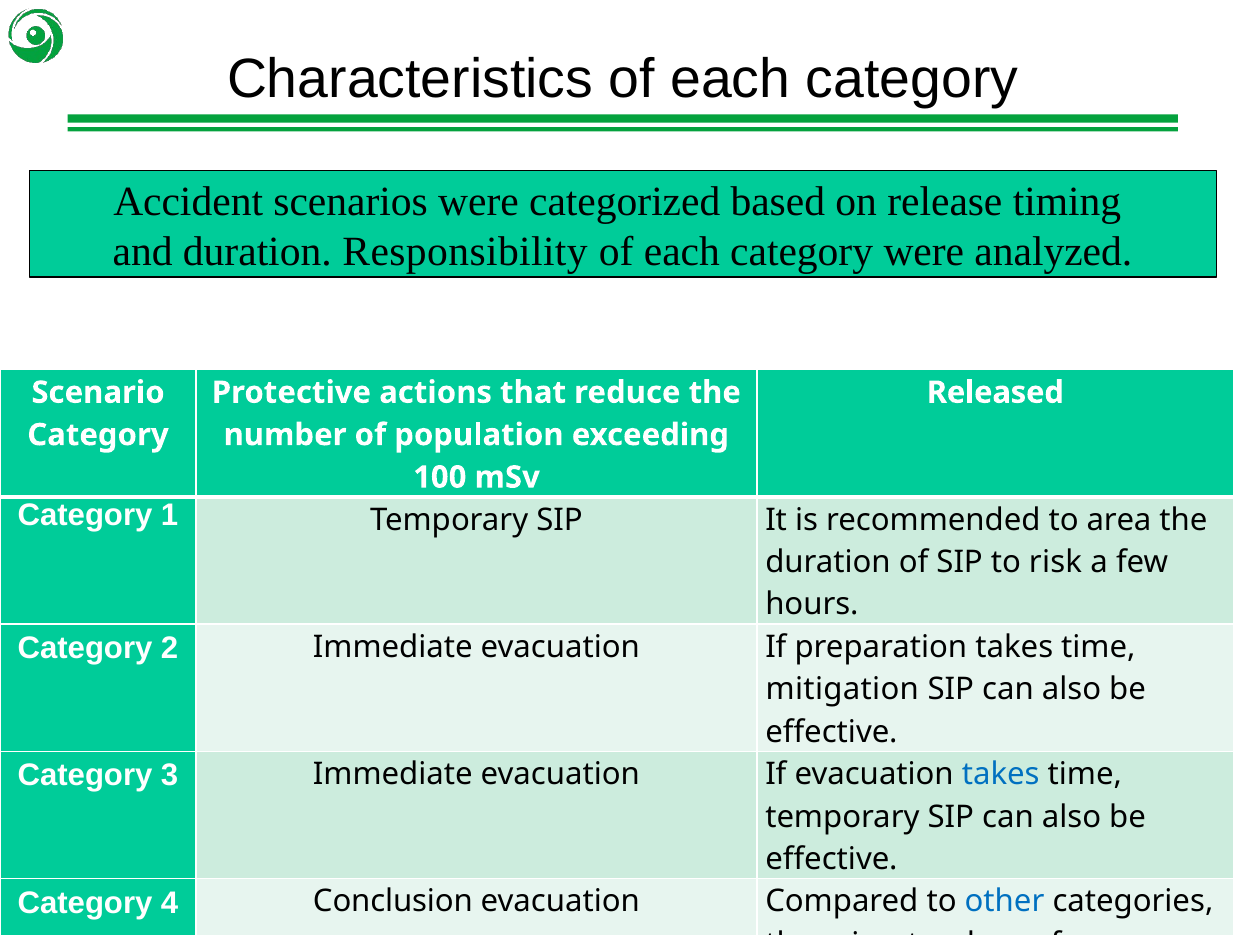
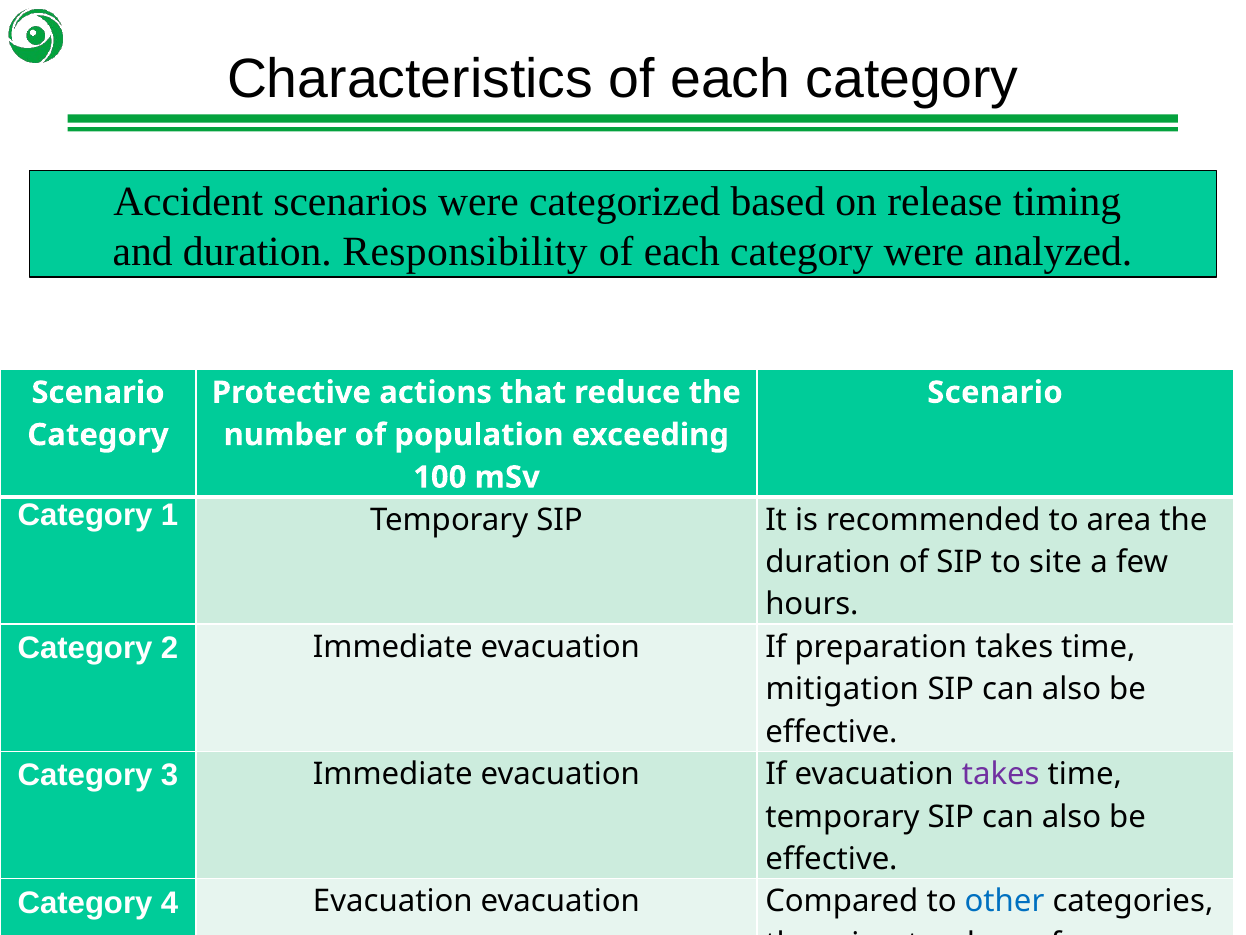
Released: Released -> Scenario (995, 392)
risk: risk -> site (1056, 562)
takes colour: blue -> purple (1001, 774)
4 Conclusion: Conclusion -> Evacuation (393, 901)
